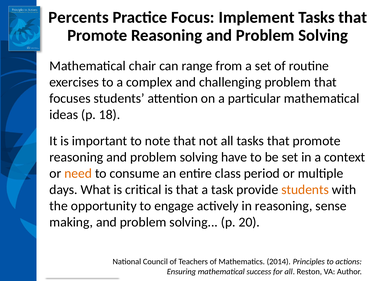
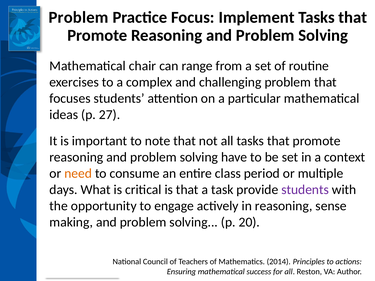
Percents: Percents -> Problem (79, 17)
18: 18 -> 27 (110, 115)
students colour: orange -> purple (305, 190)
